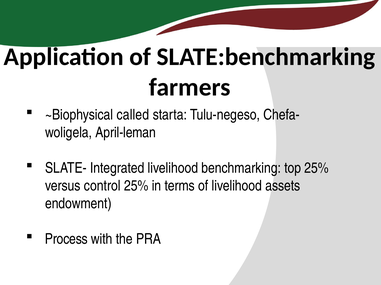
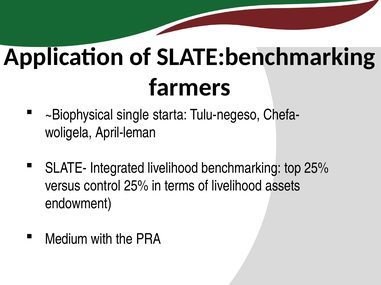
called: called -> single (133, 115)
Process: Process -> Medium (66, 240)
